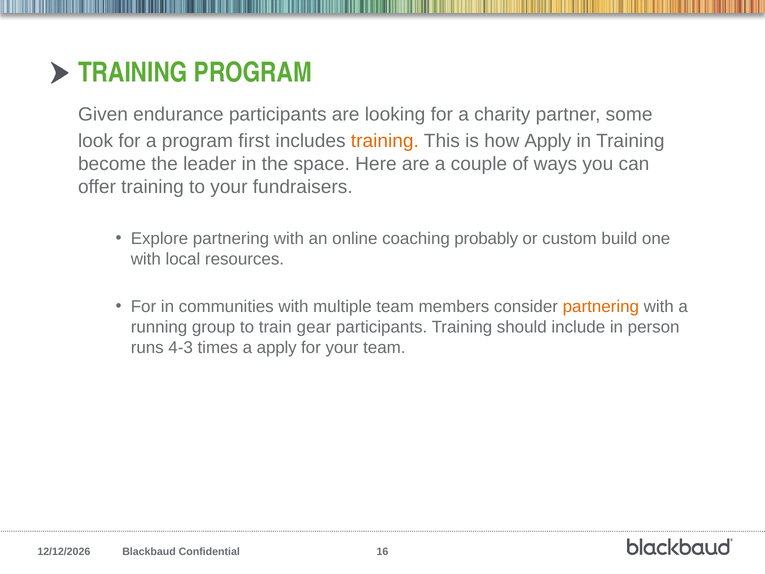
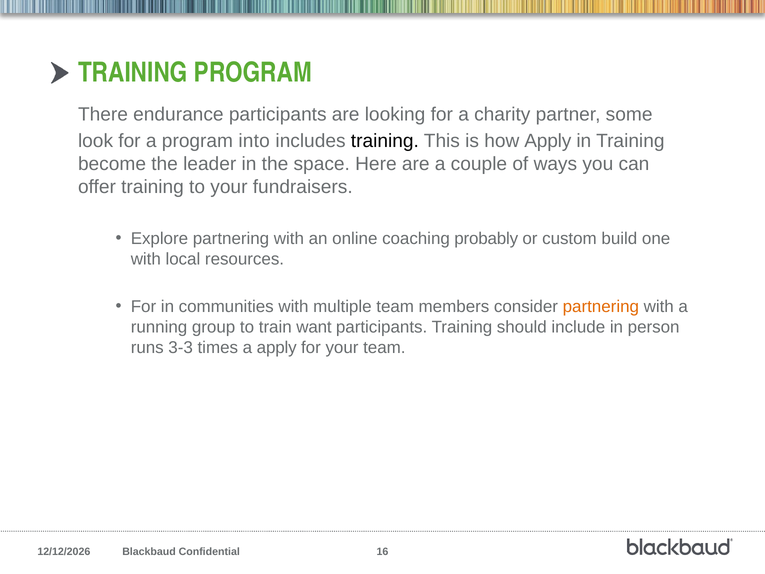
Given: Given -> There (103, 114)
first: first -> into (254, 141)
training colour: orange -> black (385, 141)
gear: gear -> want (314, 327)
4-3: 4-3 -> 3-3 (181, 347)
